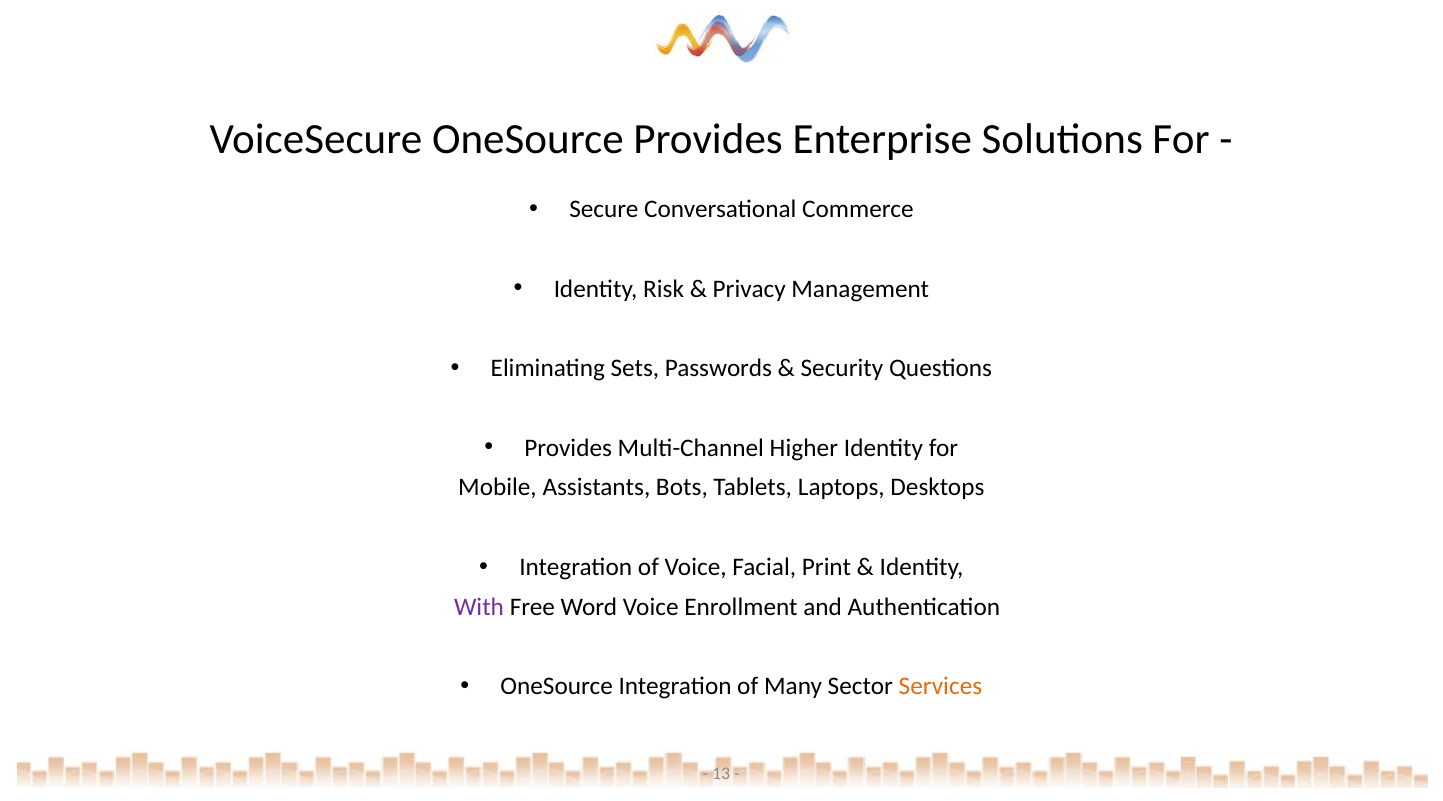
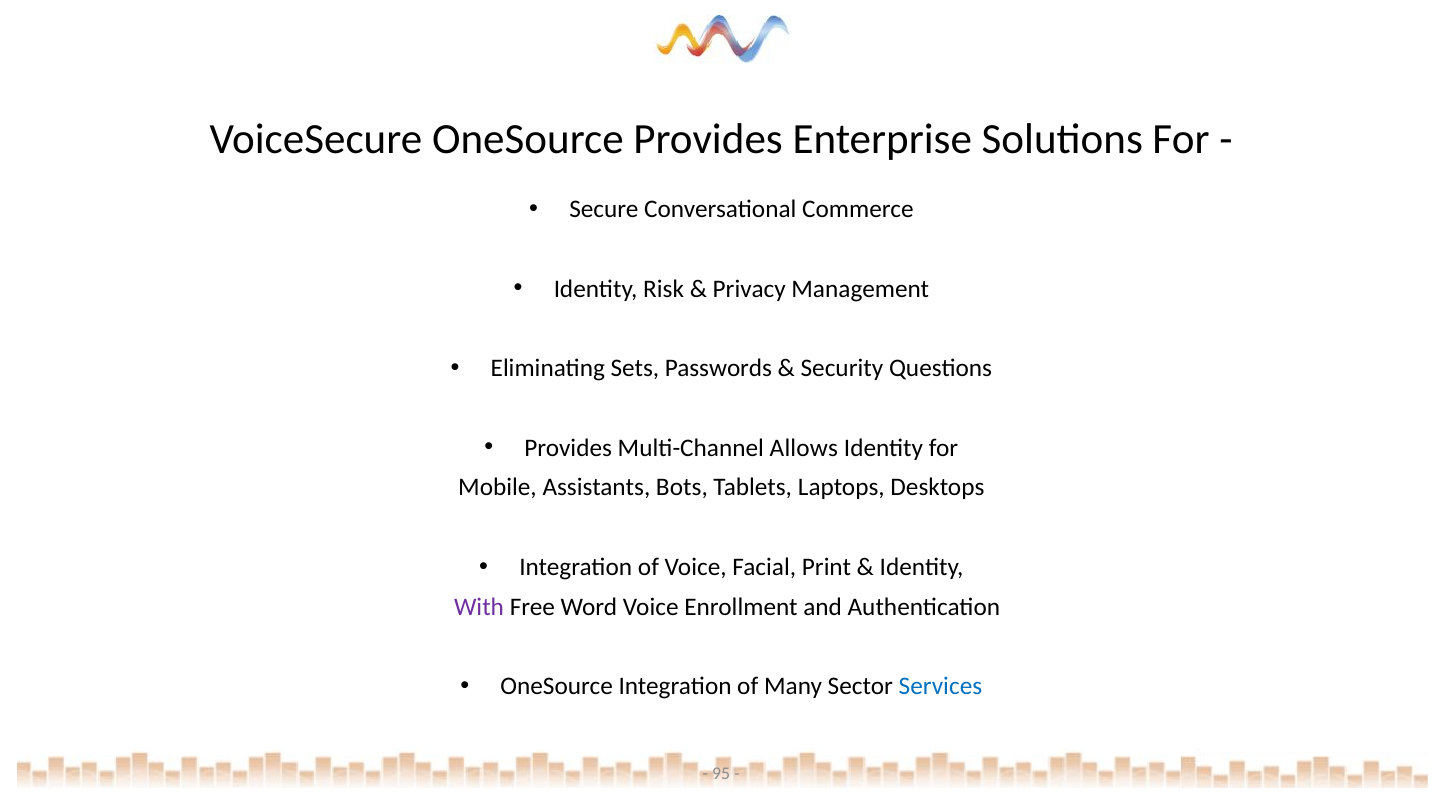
Higher: Higher -> Allows (804, 448)
Services colour: orange -> blue (940, 687)
13: 13 -> 95 (721, 774)
